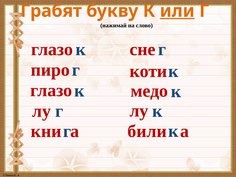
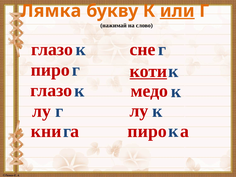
Грабят: Грабят -> Лямка (51, 11)
коти underline: none -> present (148, 71)
били: били -> пиро (147, 131)
